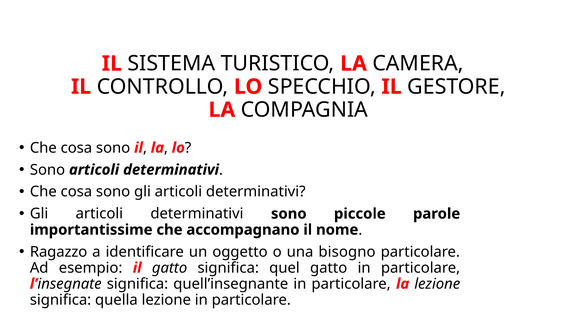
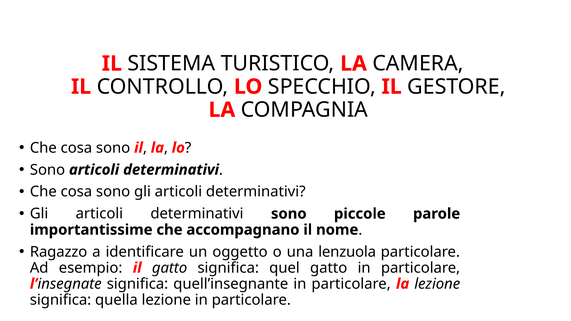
bisogno: bisogno -> lenzuola (347, 252)
